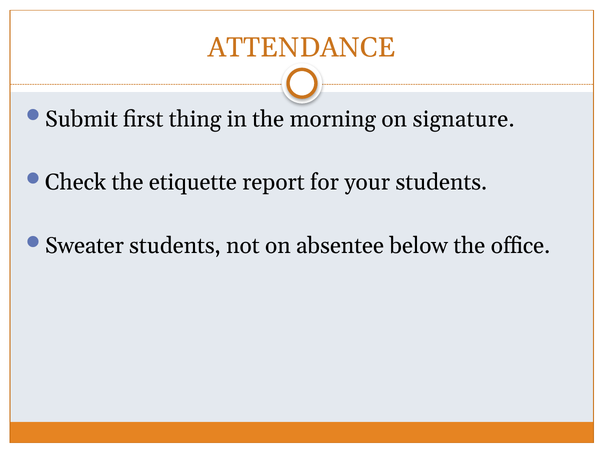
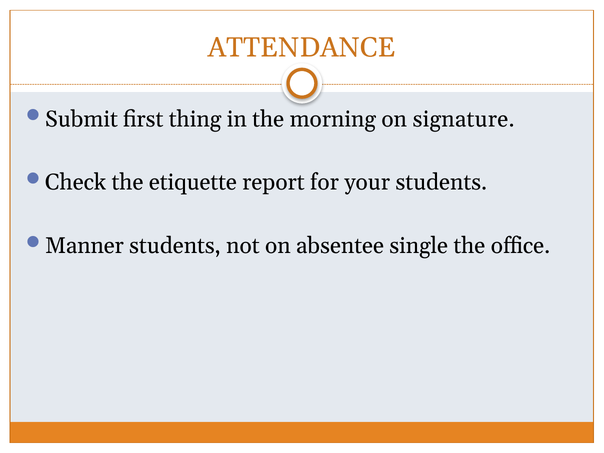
Sweater: Sweater -> Manner (84, 246)
below: below -> single (419, 246)
